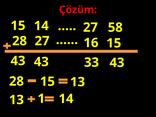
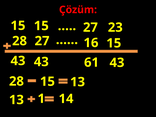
15 14: 14 -> 15 (41, 26)
58: 58 -> 23 (115, 27)
33: 33 -> 61 (92, 62)
